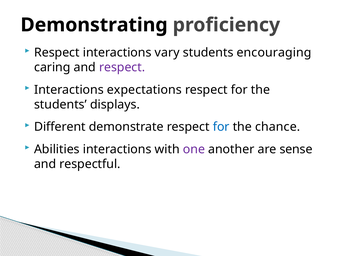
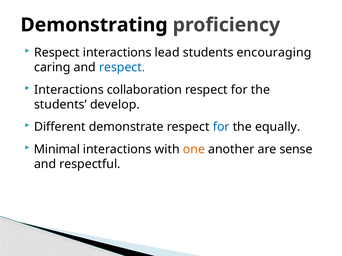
vary: vary -> lead (167, 53)
respect colour: purple -> blue (122, 68)
expectations: expectations -> collaboration (144, 90)
displays: displays -> develop (115, 105)
chance: chance -> equally (278, 127)
Abilities: Abilities -> Minimal (57, 150)
one colour: purple -> orange (194, 150)
